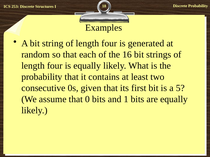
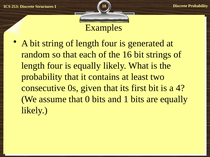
5: 5 -> 4 (180, 88)
